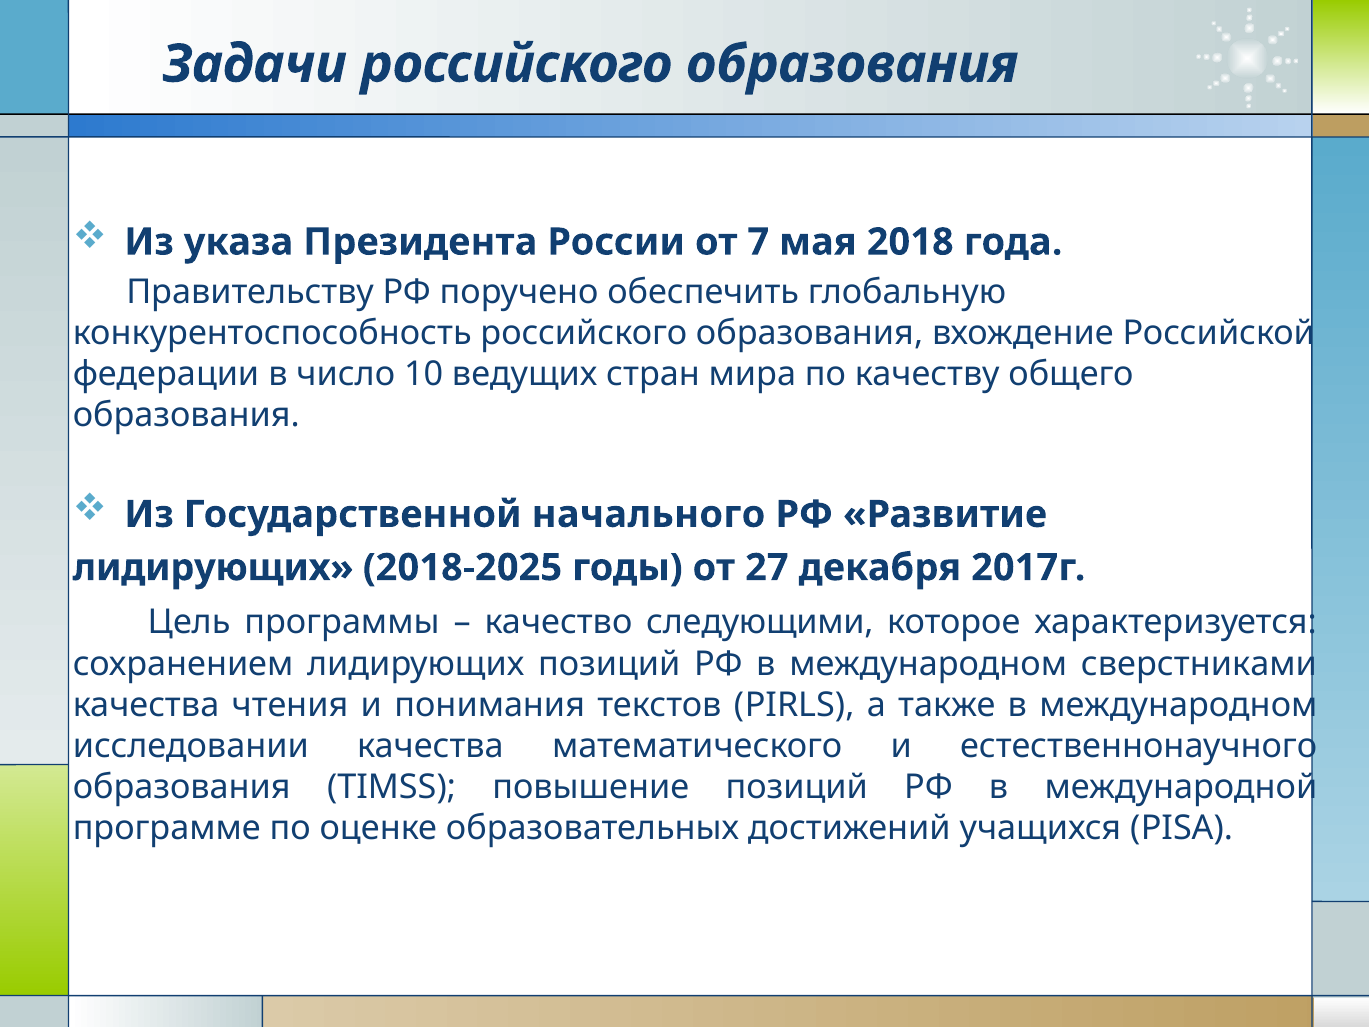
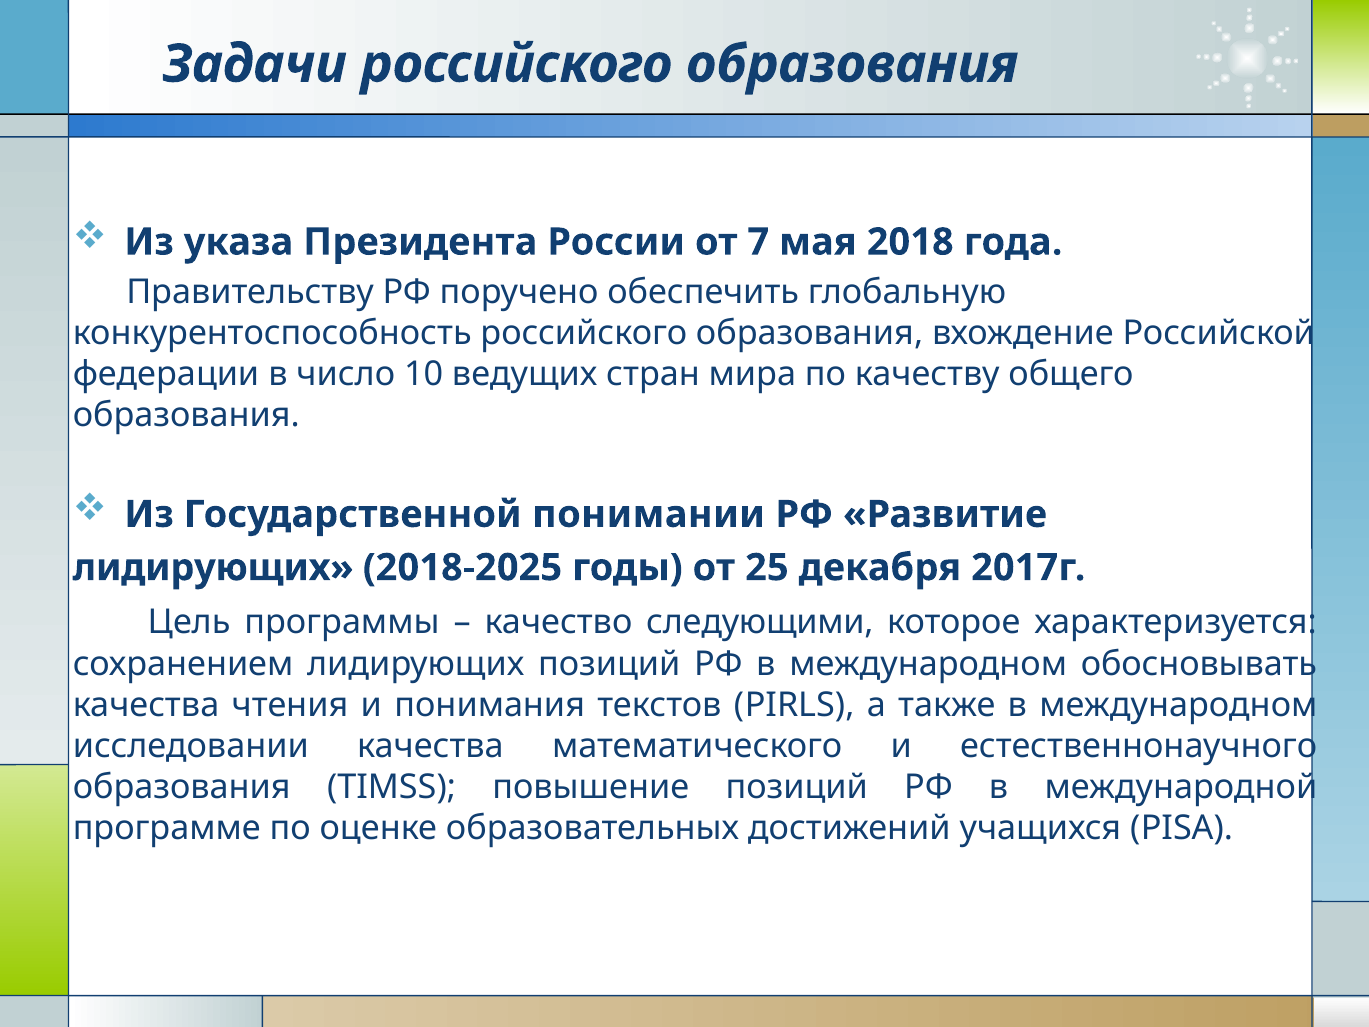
начального: начального -> понимании (648, 514)
27: 27 -> 25 (767, 568)
сверстниками: сверстниками -> обосновывать (1199, 664)
